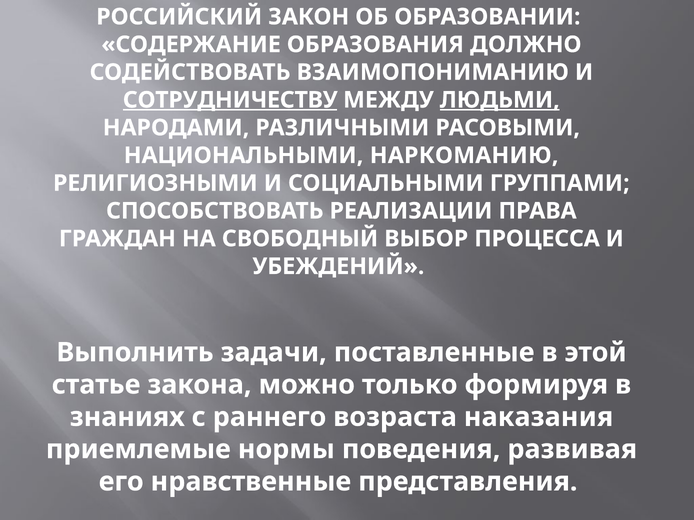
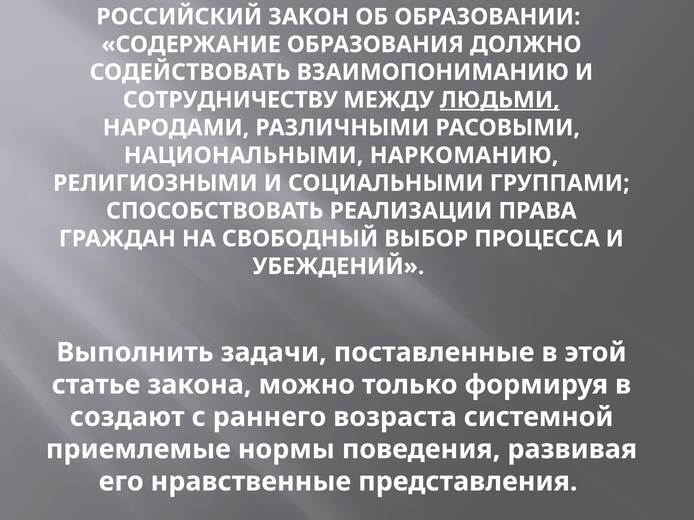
СОТРУДНИЧЕСТВУ underline: present -> none (230, 100)
знаниях: знаниях -> создают (127, 417)
наказания: наказания -> системной (539, 417)
